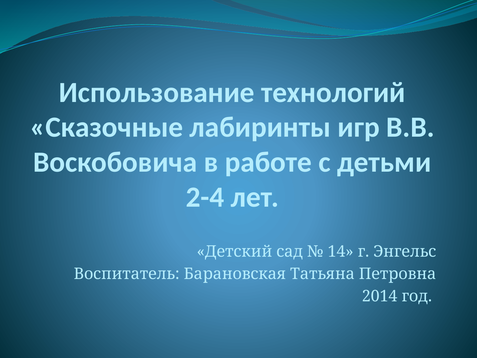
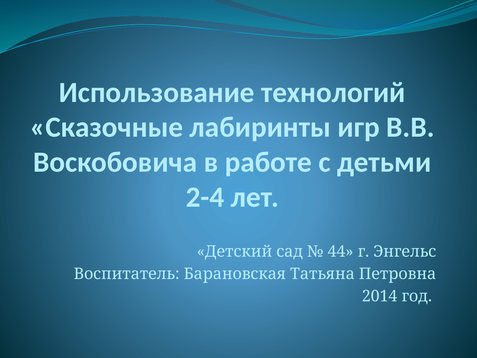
14: 14 -> 44 (341, 252)
